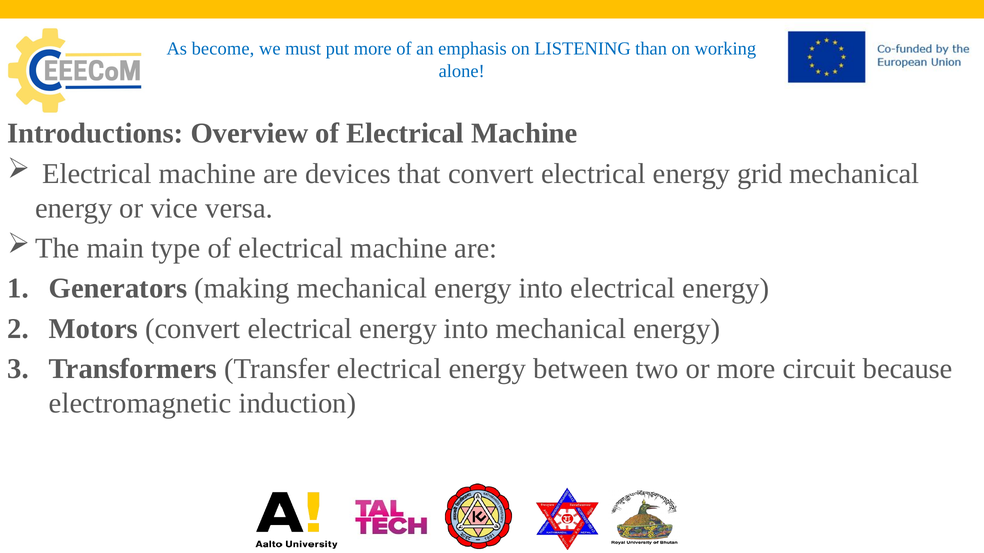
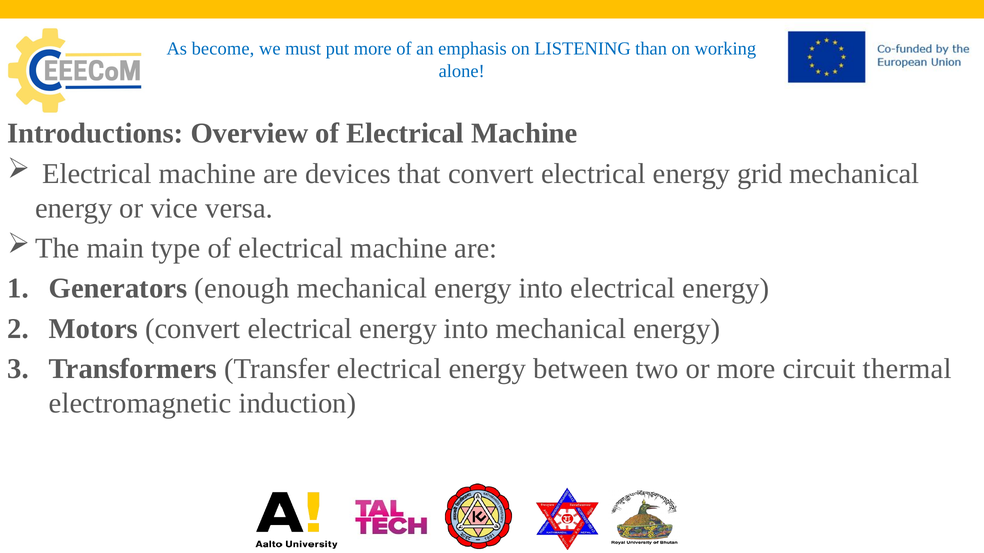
making: making -> enough (242, 289)
because: because -> thermal (907, 369)
